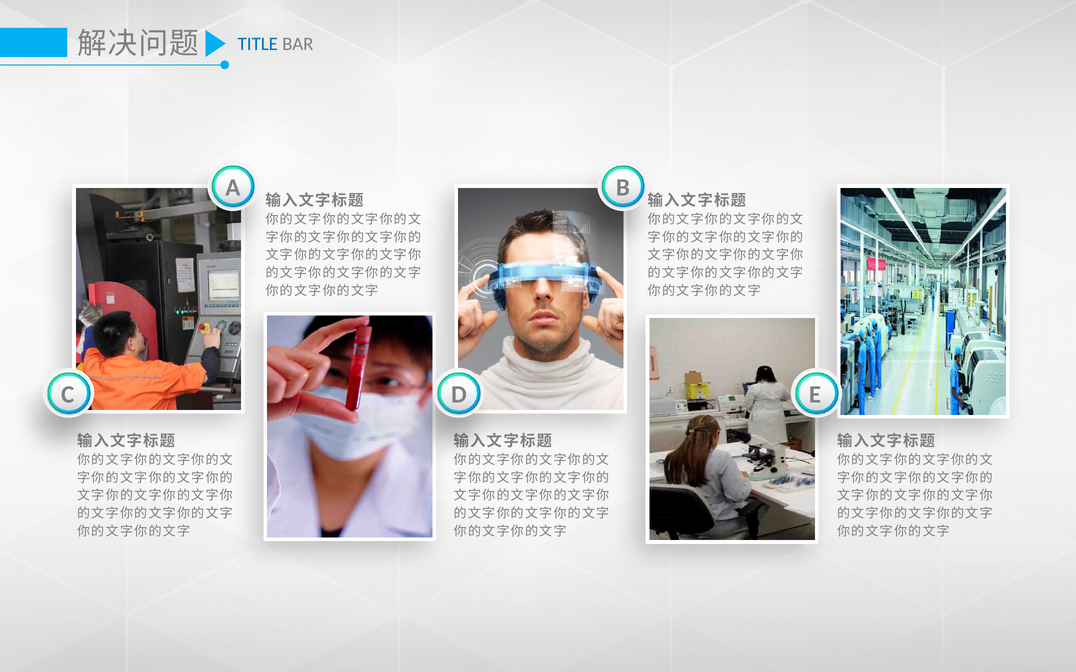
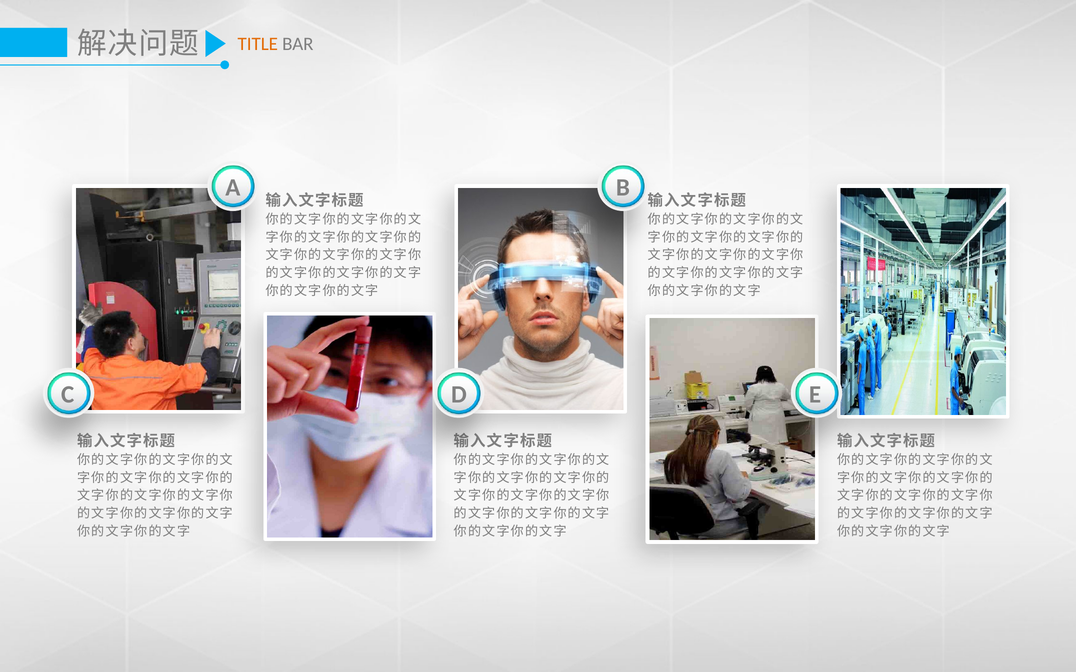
TITLE colour: blue -> orange (258, 44)
